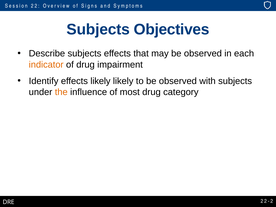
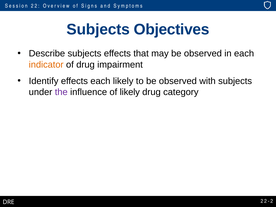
effects likely: likely -> each (100, 81)
the colour: orange -> purple (61, 92)
of most: most -> likely (130, 92)
